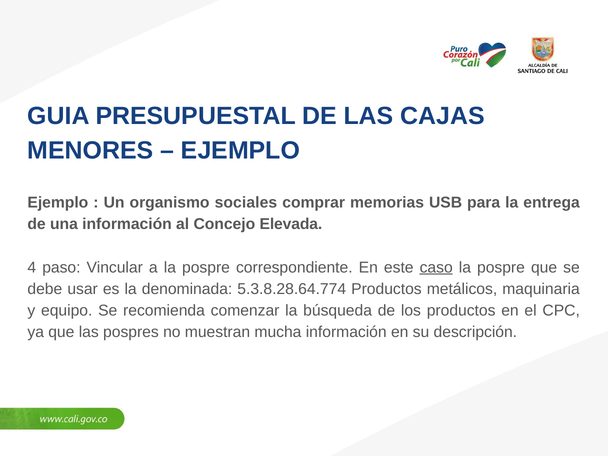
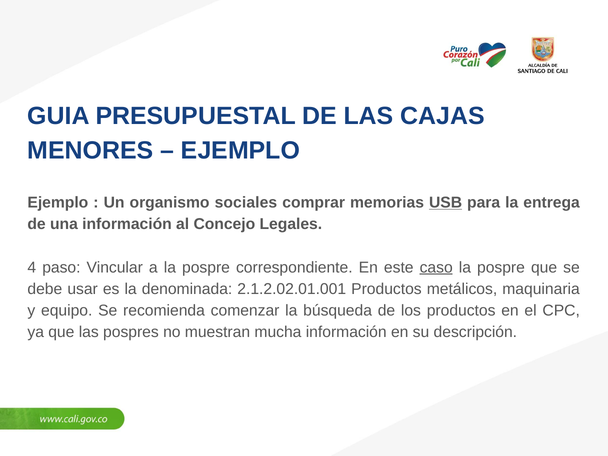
USB underline: none -> present (446, 203)
Elevada: Elevada -> Legales (291, 224)
5.3.8.28.64.774: 5.3.8.28.64.774 -> 2.1.2.02.01.001 (292, 289)
